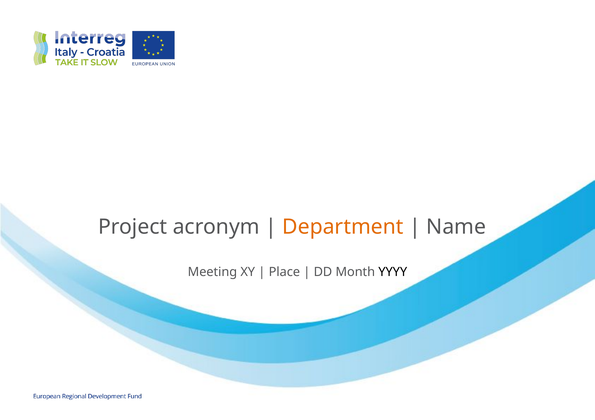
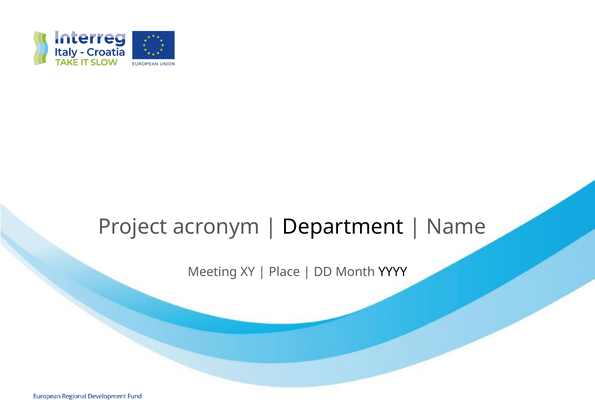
Department colour: orange -> black (343, 227)
